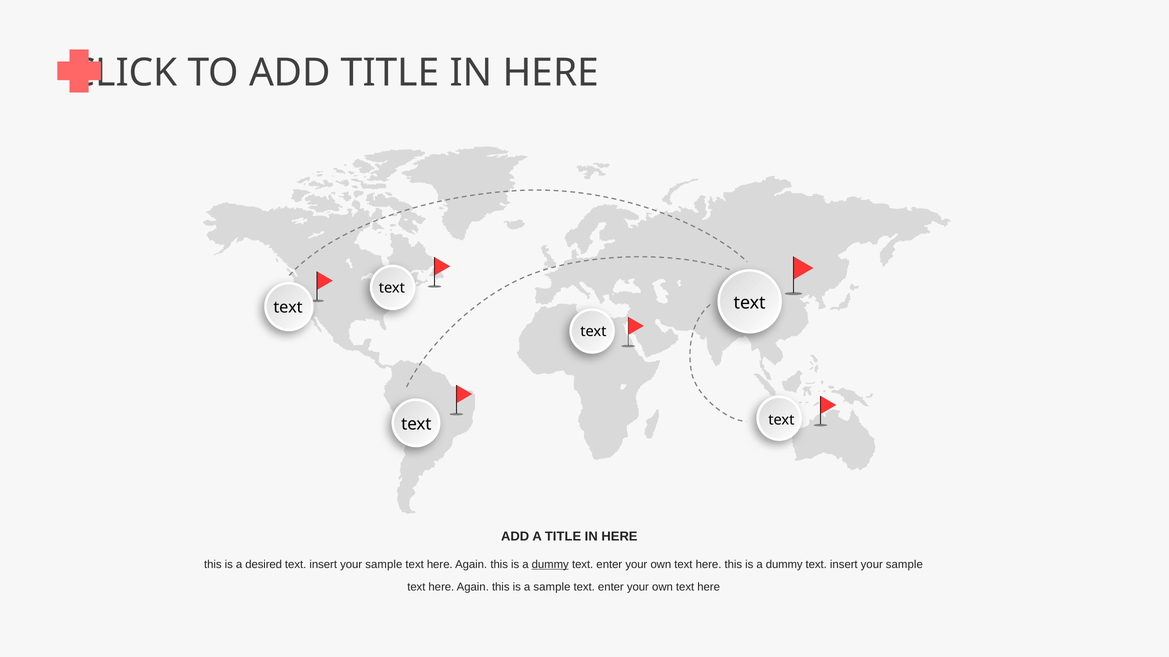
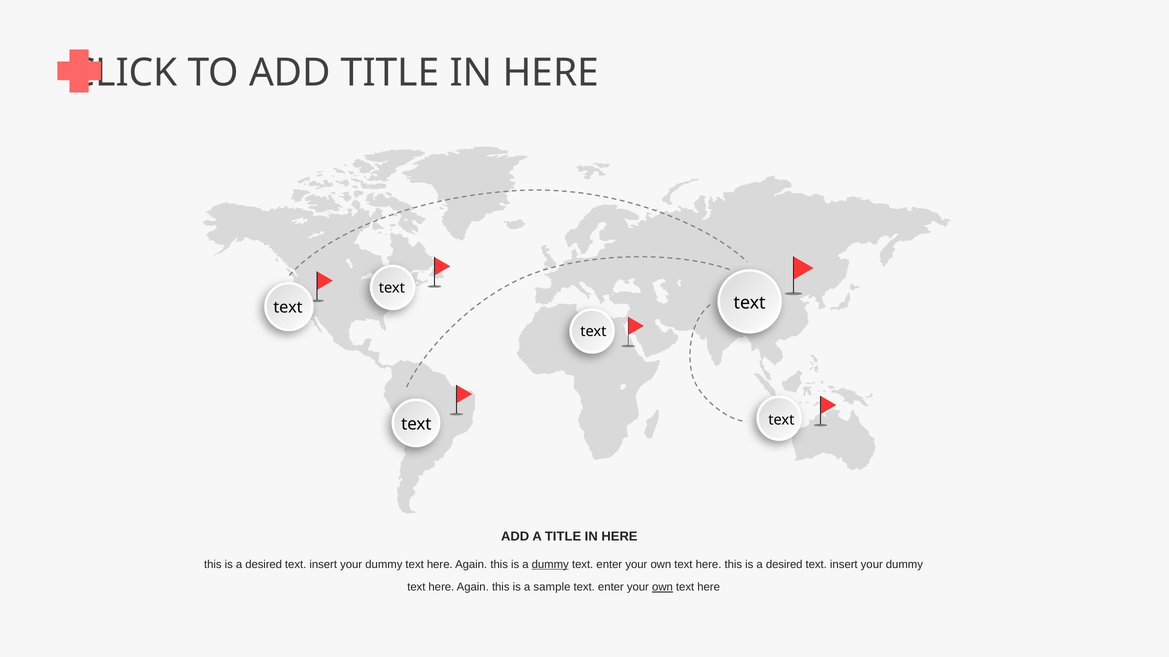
sample: sample -> dummy (384, 565)
dummy: dummy -> desired (784, 565)
sample: sample -> dummy (904, 565)
own underline: none -> present (662, 588)
